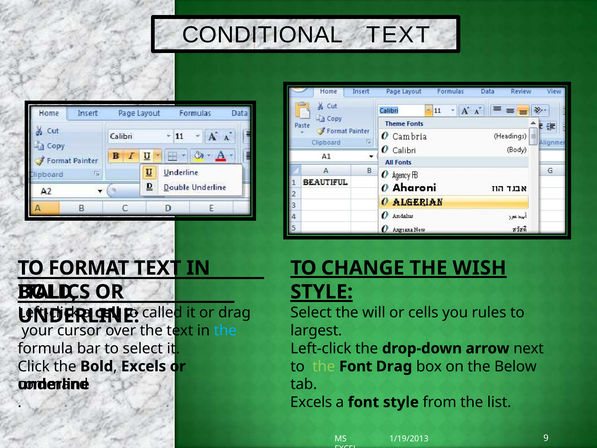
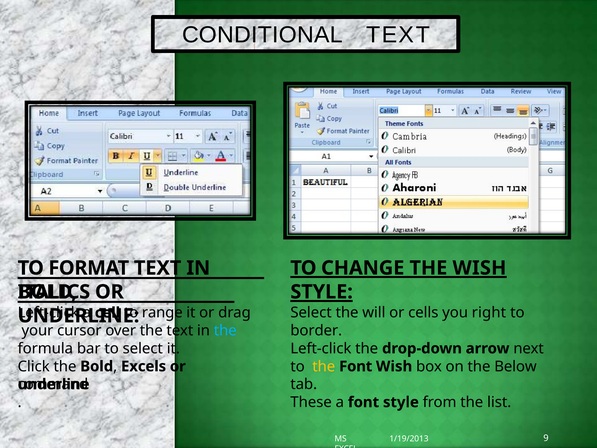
rules: rules -> right (489, 312)
called: called -> range (162, 312)
largest: largest -> border (316, 330)
the colour: light green -> yellow (324, 366)
Font Drag: Drag -> Wish (394, 366)
Excels: Excels -> These (311, 402)
